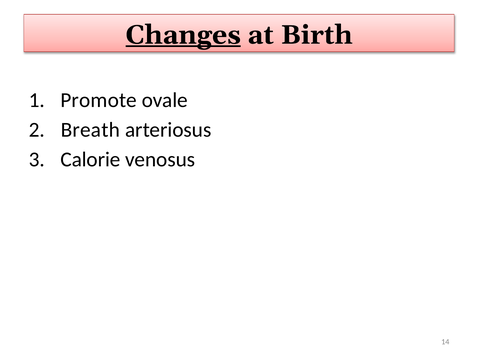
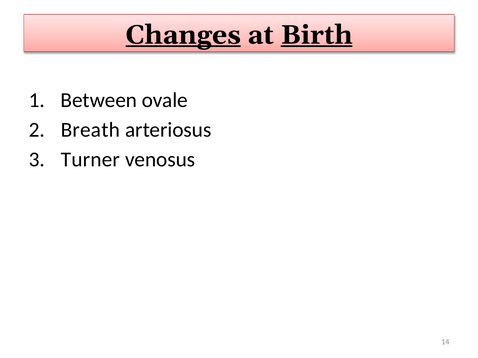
Birth underline: none -> present (317, 35)
Promote: Promote -> Between (99, 100)
Calorie: Calorie -> Turner (90, 160)
